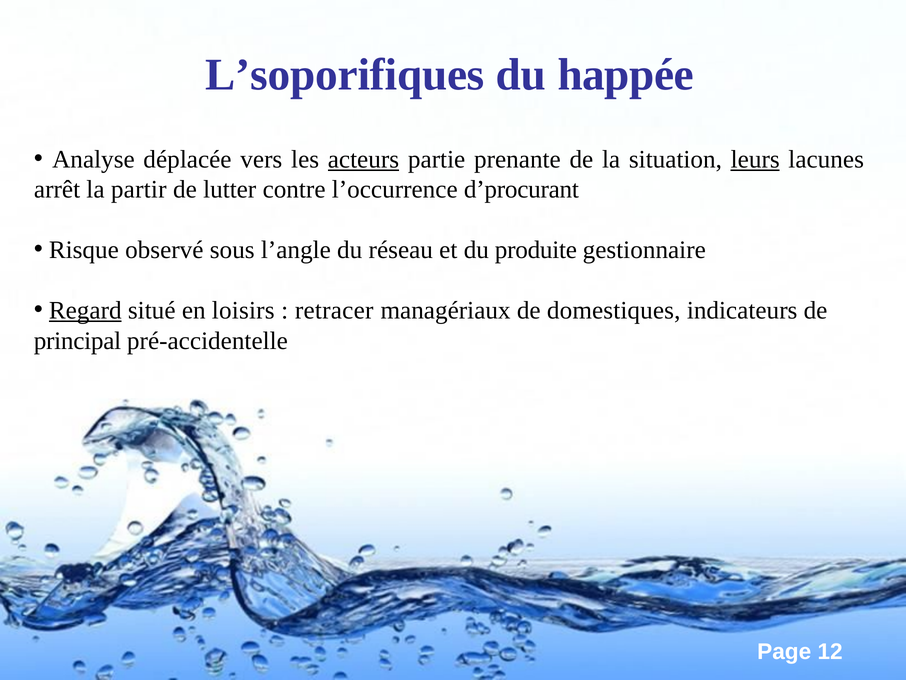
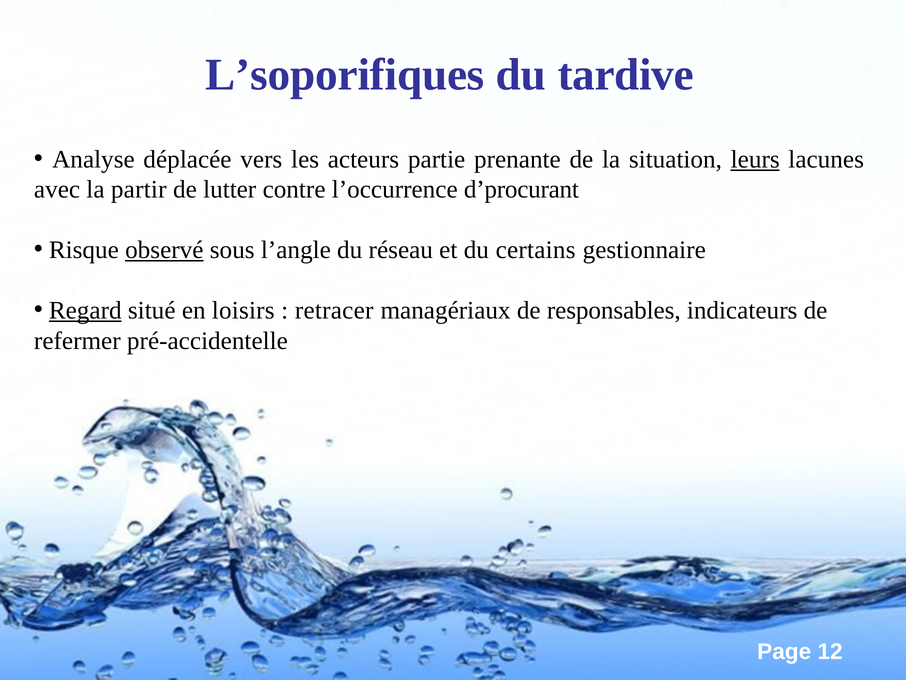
happée: happée -> tardive (626, 75)
acteurs underline: present -> none (363, 159)
arrêt: arrêt -> avec (57, 189)
observé underline: none -> present (164, 250)
produite: produite -> certains (536, 250)
domestiques: domestiques -> responsables (614, 310)
principal: principal -> refermer (77, 341)
